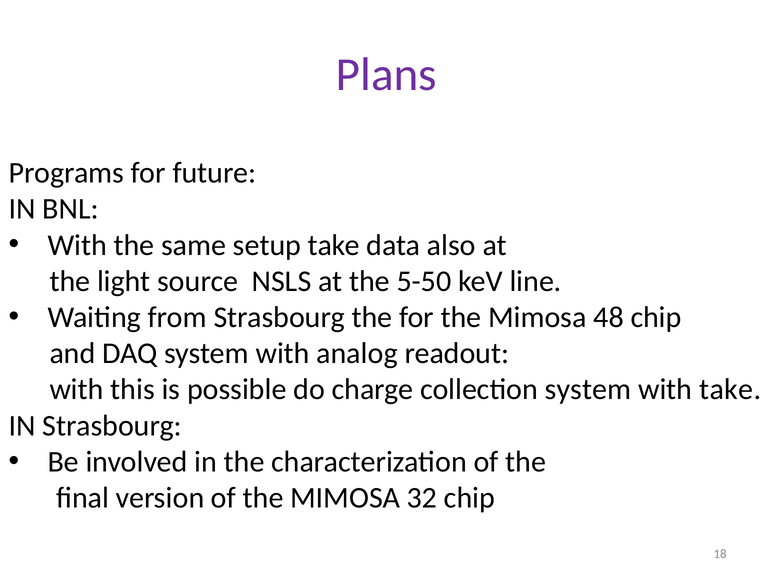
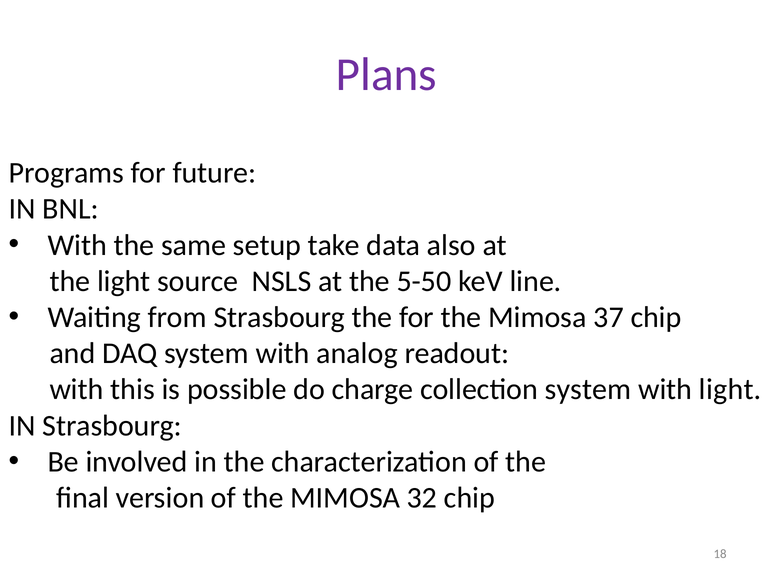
48: 48 -> 37 (609, 317)
with take: take -> light (730, 389)
